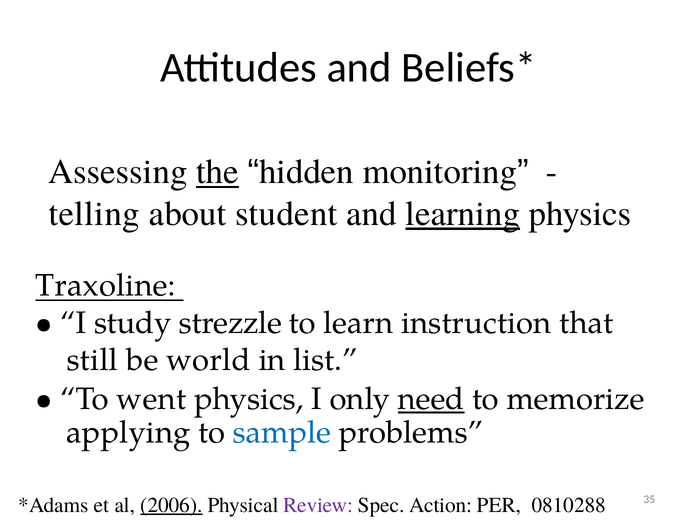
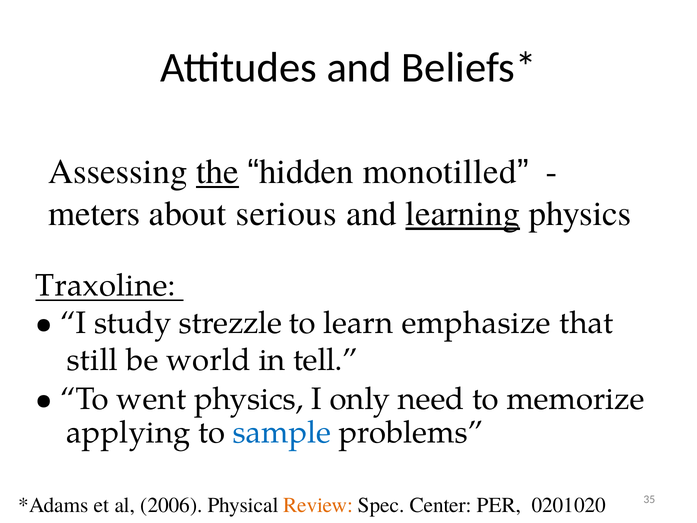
monitoring: monitoring -> monotilled (440, 172)
telling: telling -> meters (94, 214)
student: student -> serious (286, 214)
instruction: instruction -> emphasize (476, 323)
list: list -> tell (326, 360)
need underline: present -> none (431, 399)
2006 underline: present -> none (171, 505)
Review colour: purple -> orange (318, 505)
Action: Action -> Center (441, 505)
0810288: 0810288 -> 0201020 (569, 505)
